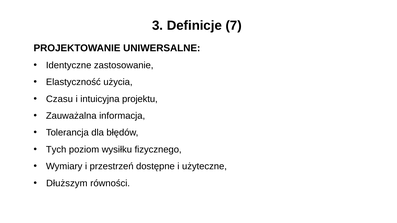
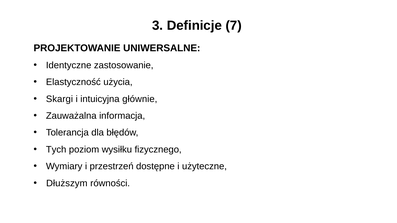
Czasu: Czasu -> Skargi (59, 99)
projektu: projektu -> głównie (140, 99)
